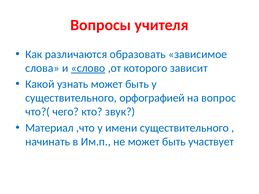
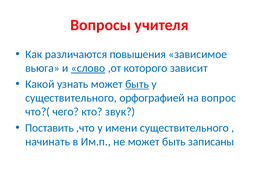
образовать: образовать -> повышения (138, 54)
слова: слова -> вьюга (42, 68)
быть underline: none -> present (137, 84)
Материал: Материал -> Поставить (49, 128)
участвует: участвует -> записаны (211, 142)
